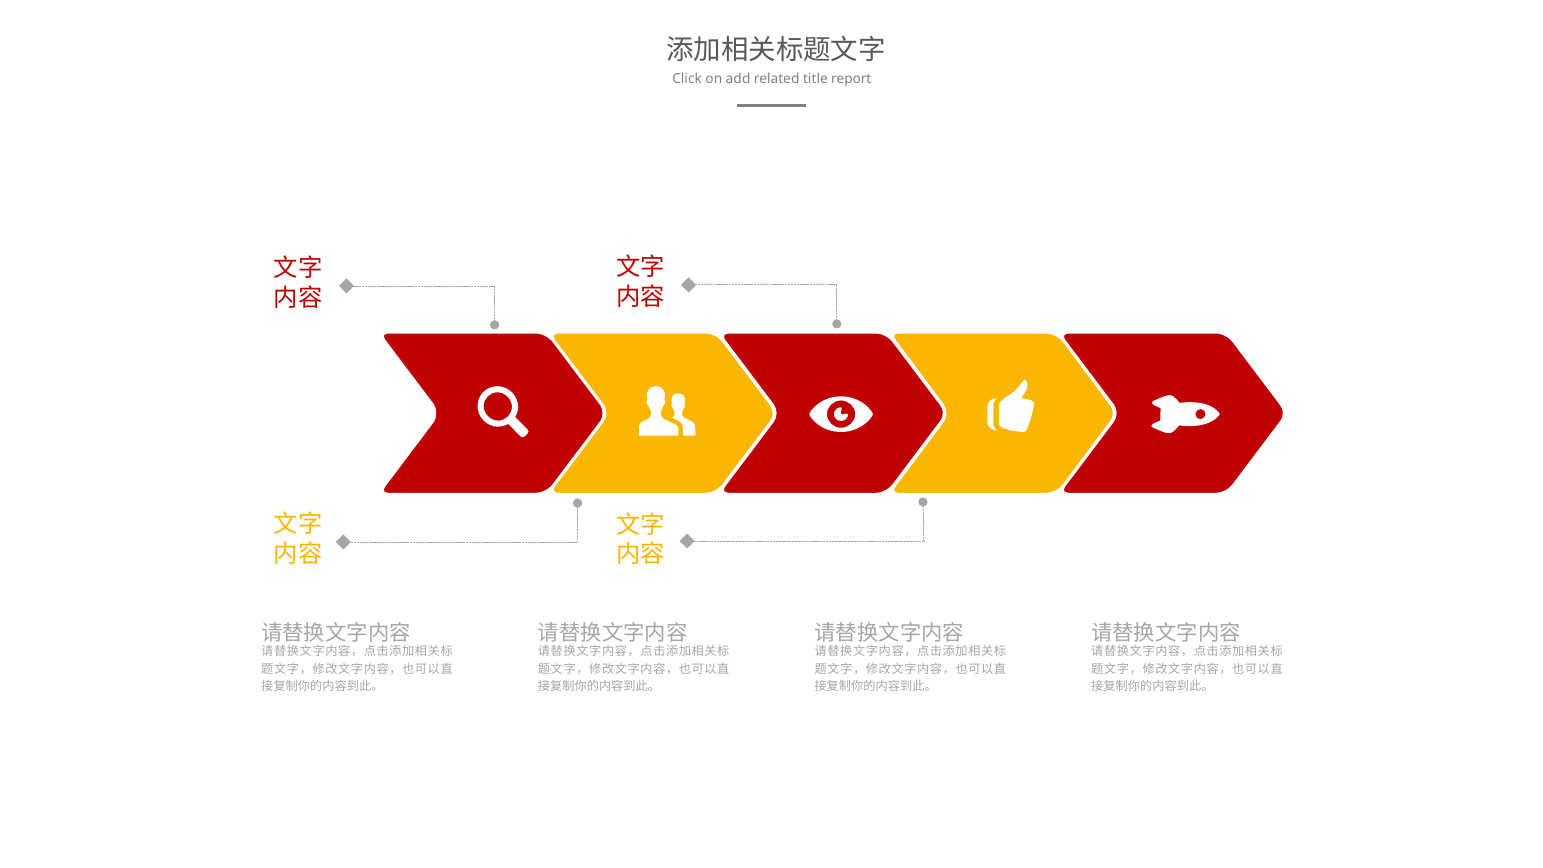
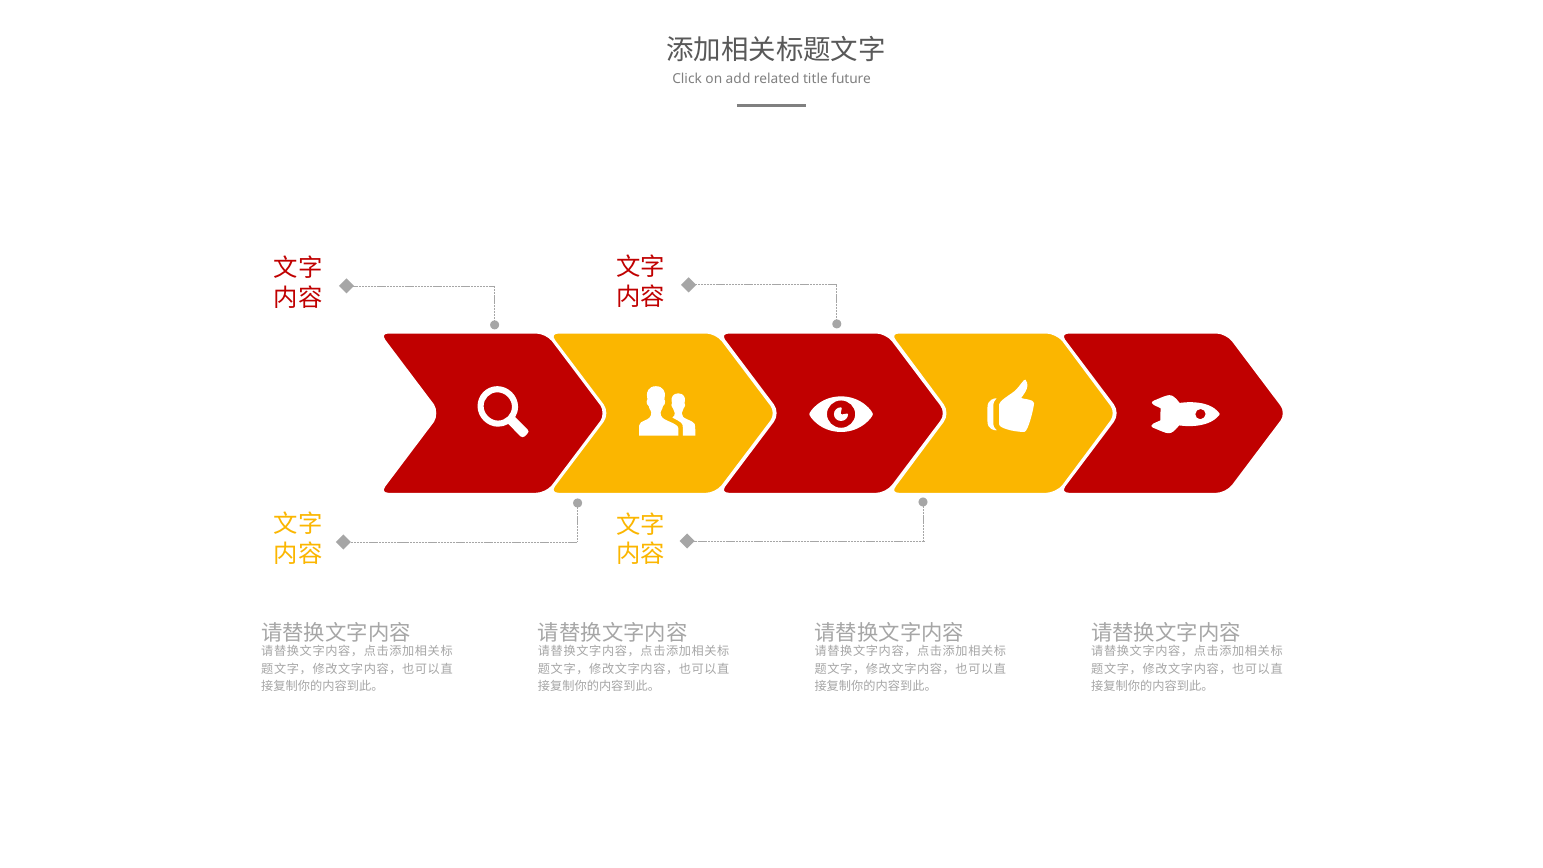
report: report -> future (851, 79)
